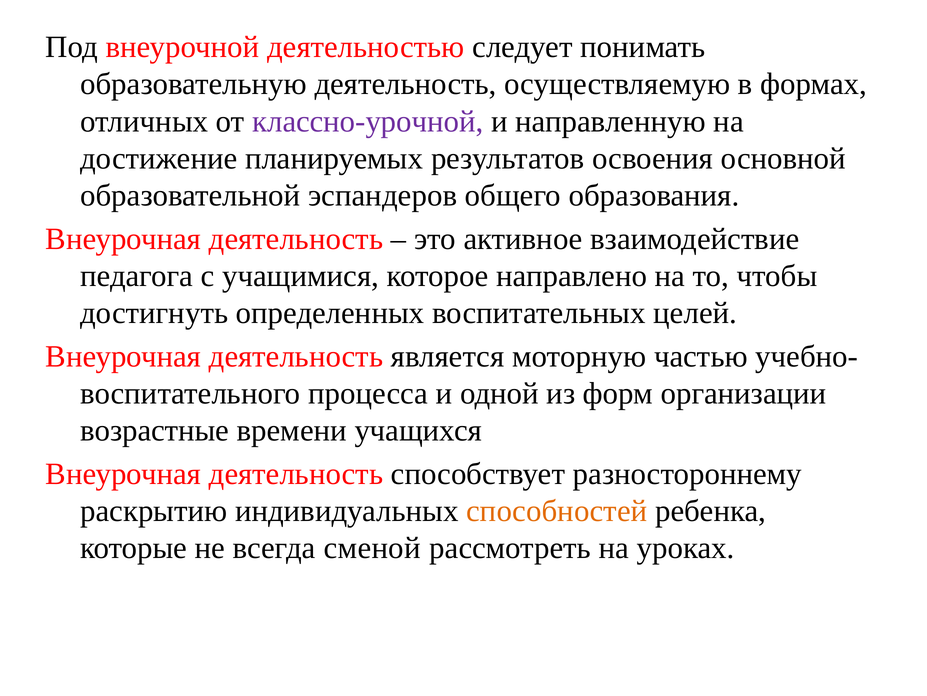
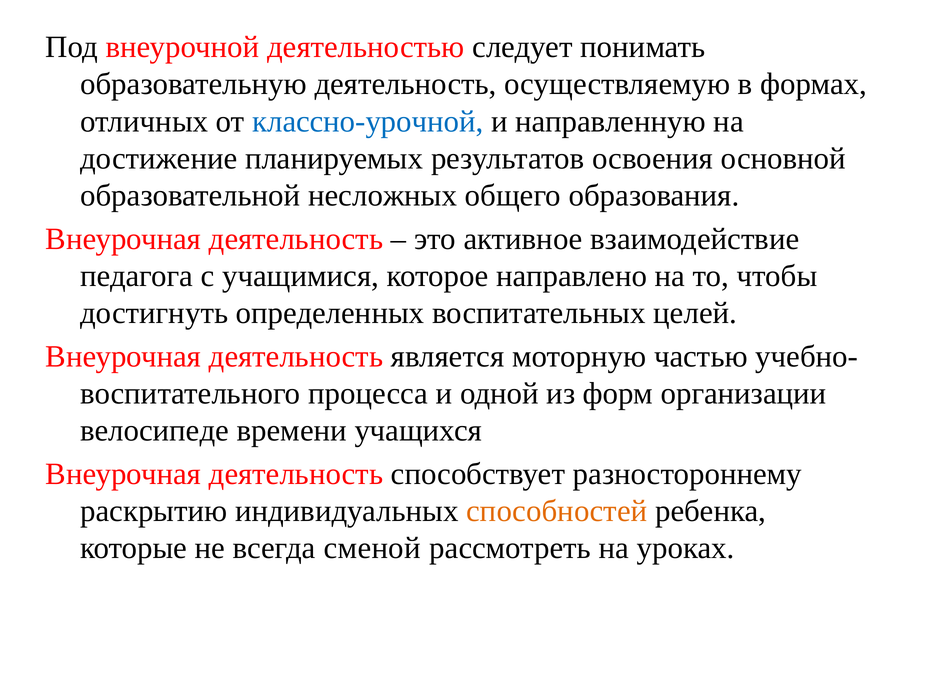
классно-урочной colour: purple -> blue (368, 121)
эспандеров: эспандеров -> несложных (383, 195)
возрастные: возрастные -> велосипеде (155, 430)
